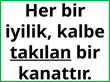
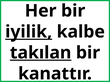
iyilik underline: none -> present (29, 32)
